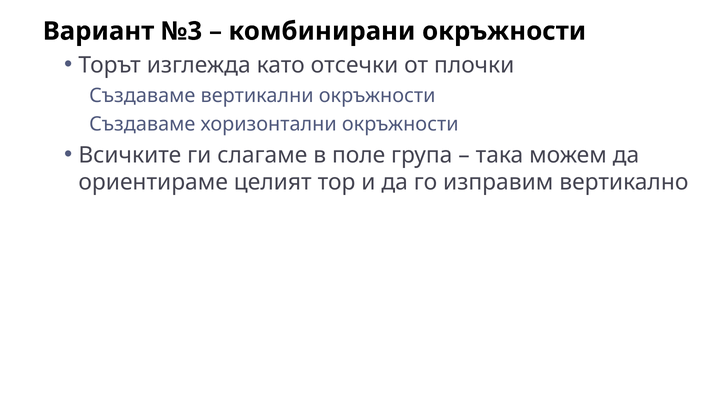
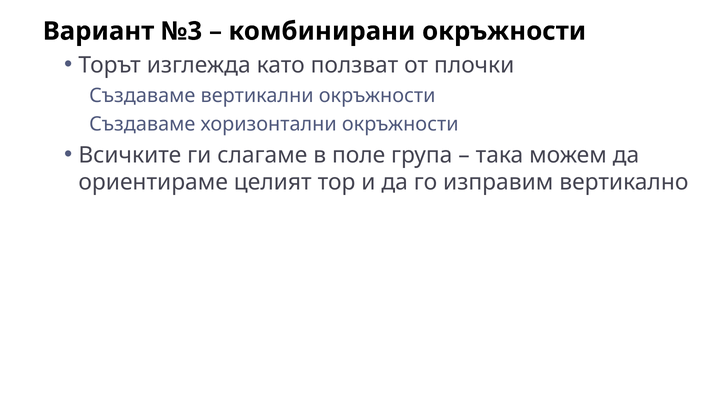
отсечки: отсечки -> ползват (354, 65)
